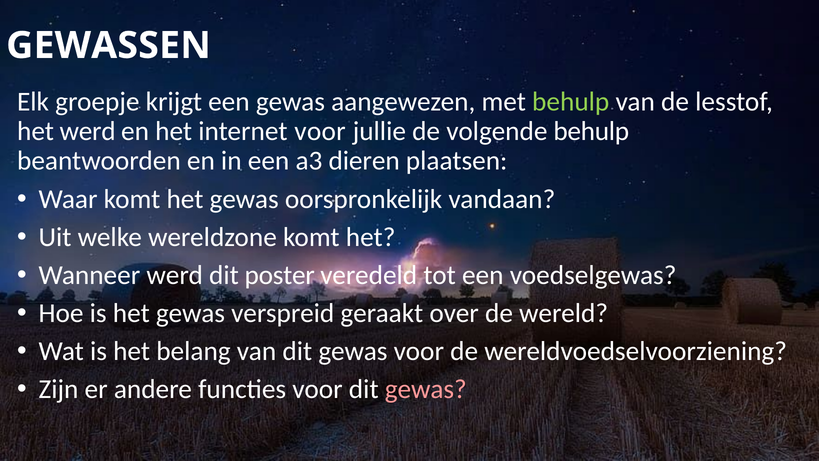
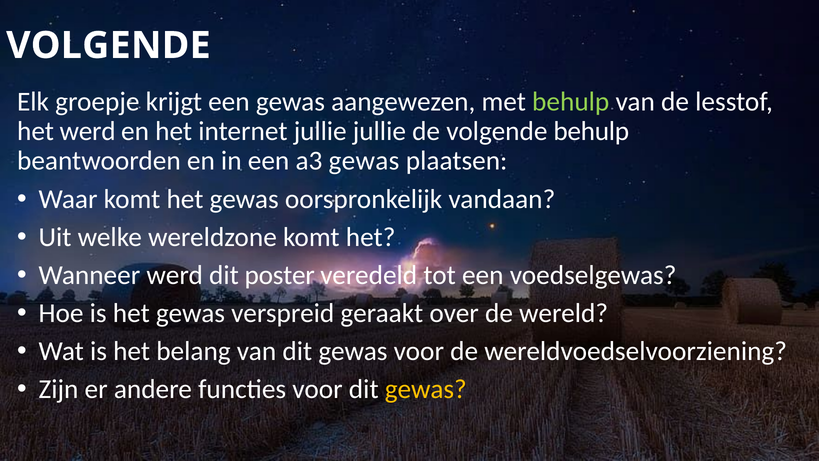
GEWASSEN: GEWASSEN -> VOLGENDE (108, 46)
internet voor: voor -> jullie (320, 131)
a3 dieren: dieren -> gewas (364, 161)
gewas colour: pink -> yellow (426, 389)
